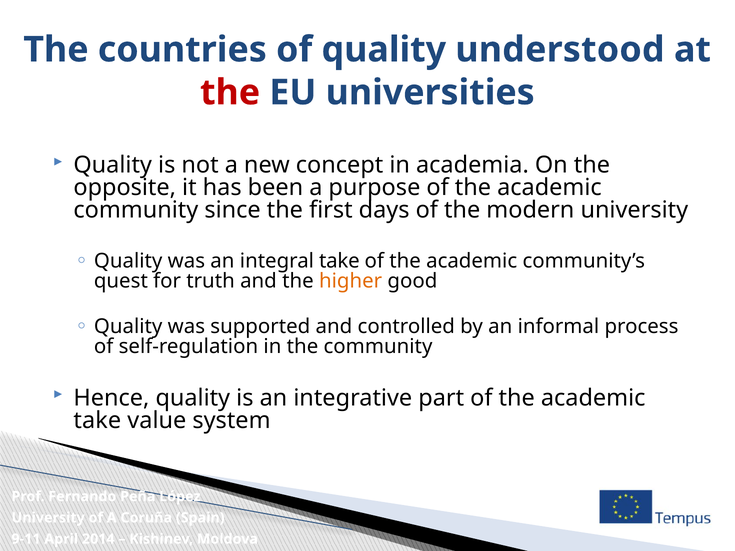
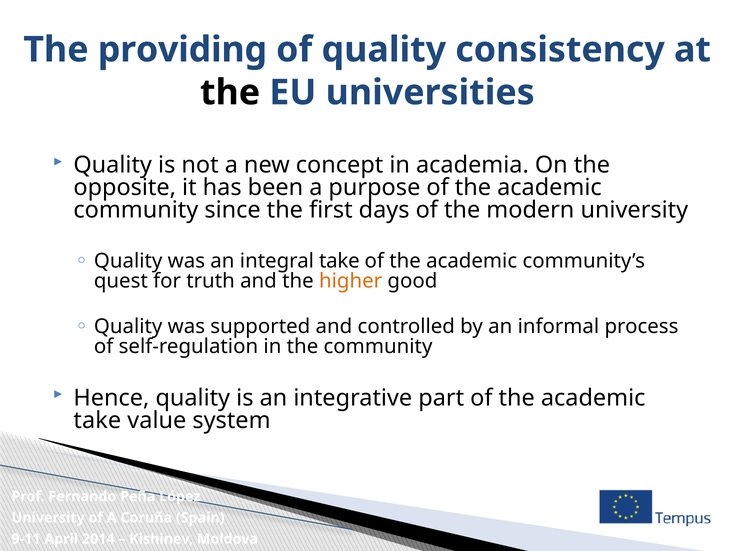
countries: countries -> providing (182, 50)
understood: understood -> consistency (560, 50)
the colour: red -> black (230, 93)
